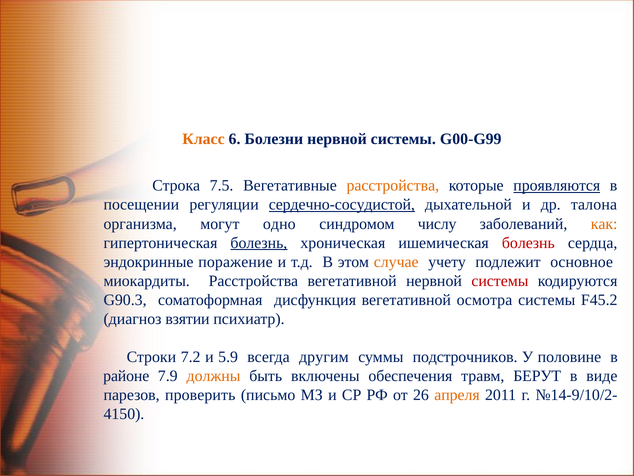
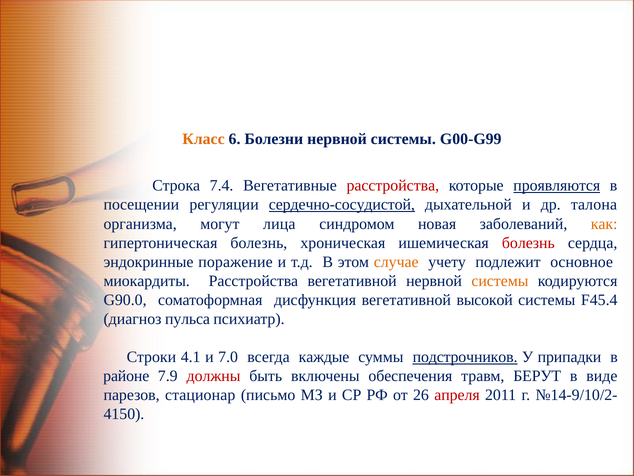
7.5: 7.5 -> 7.4 (222, 185)
расстройства colour: orange -> red (393, 185)
одно: одно -> лица (279, 224)
числу: числу -> новая (437, 224)
болезнь underline: present -> none (259, 243)
системы colour: red -> orange (500, 281)
G90.3: G90.3 -> G90.0 (125, 300)
осмотра: осмотра -> высокой (485, 300)
F45.2: F45.2 -> F45.4 (599, 300)
взятии: взятии -> пульса (188, 319)
7.2: 7.2 -> 4.1 (191, 357)
5.9: 5.9 -> 7.0 (228, 357)
другим: другим -> каждые (324, 357)
подстрочников underline: none -> present (465, 357)
половине: половине -> припадки (570, 357)
должны colour: orange -> red (214, 376)
проверить: проверить -> стационар (200, 395)
апреля colour: orange -> red (457, 395)
